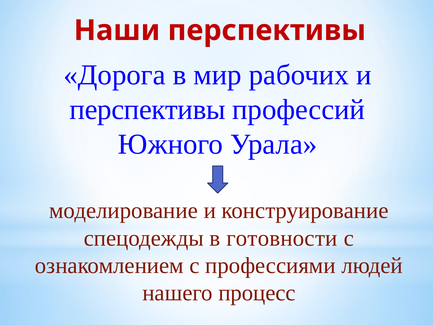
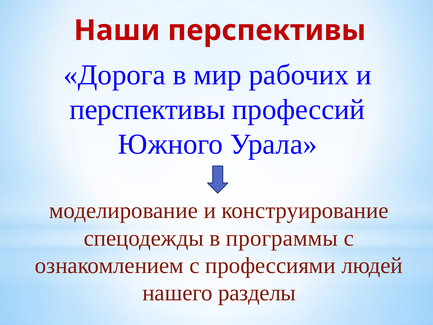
готовности: готовности -> программы (282, 238)
процесс: процесс -> разделы (257, 293)
